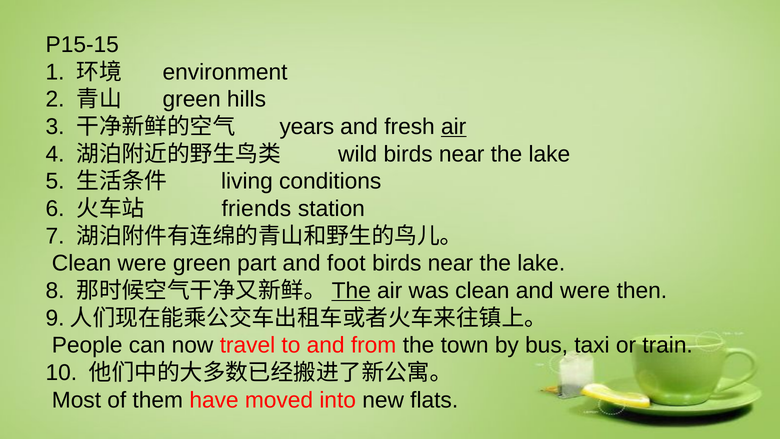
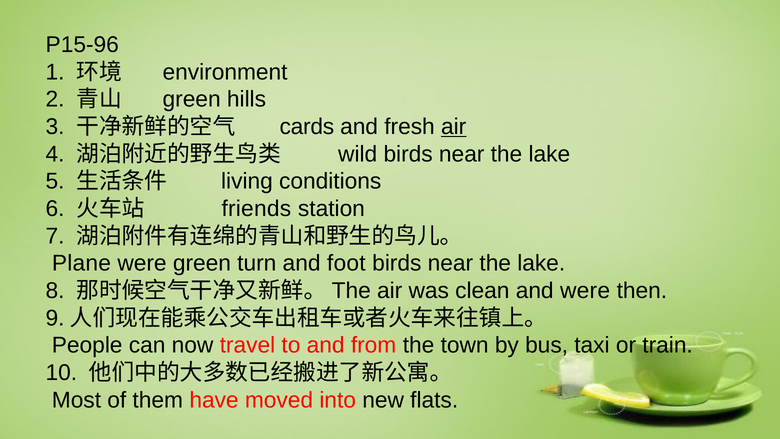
P15-15: P15-15 -> P15-96 (82, 45)
years: years -> cards (307, 127)
Clean: Clean -> Plane (81, 263)
part: part -> turn (257, 263)
The underline: present -> none (351, 291)
